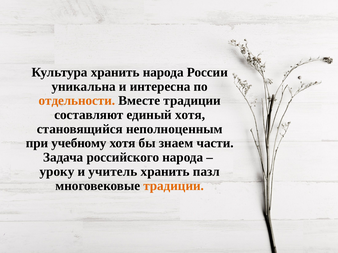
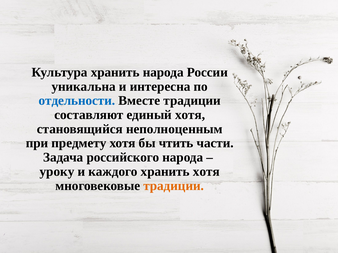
отдельности colour: orange -> blue (77, 101)
учебному: учебному -> предмету (79, 143)
знаем: знаем -> чтить (176, 143)
учитель: учитель -> каждого (113, 172)
хранить пазл: пазл -> хотя (206, 172)
